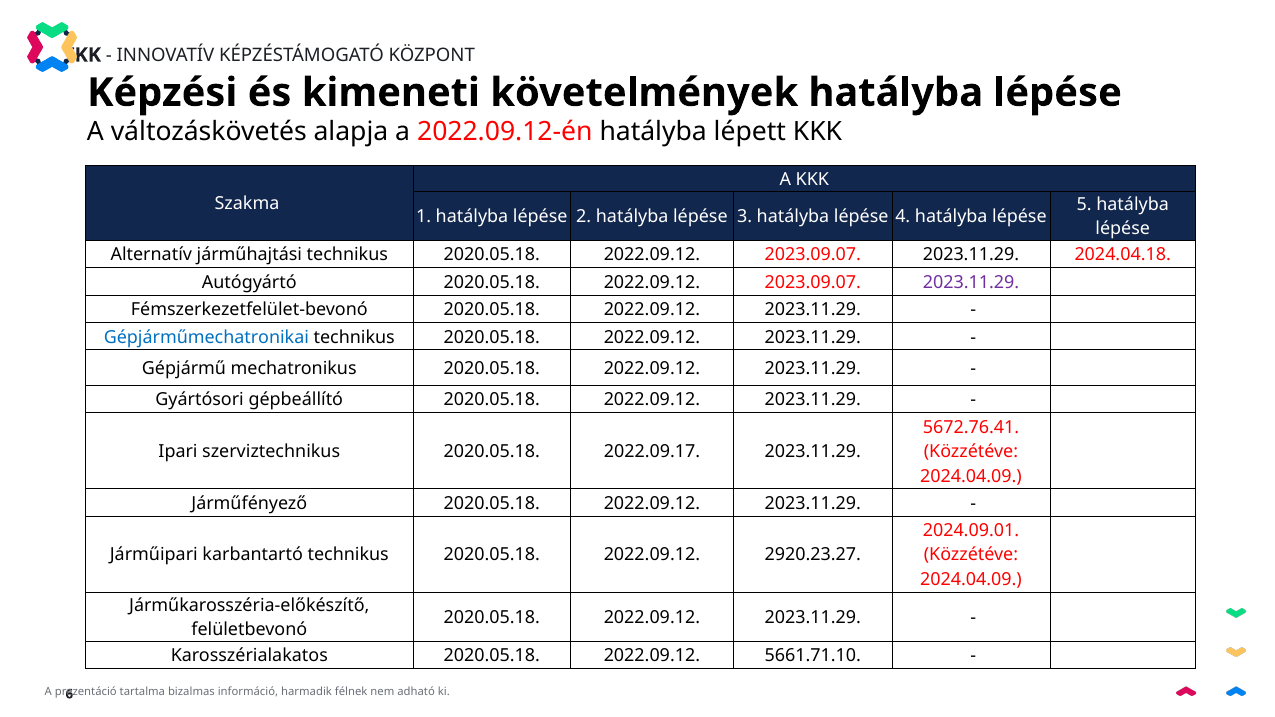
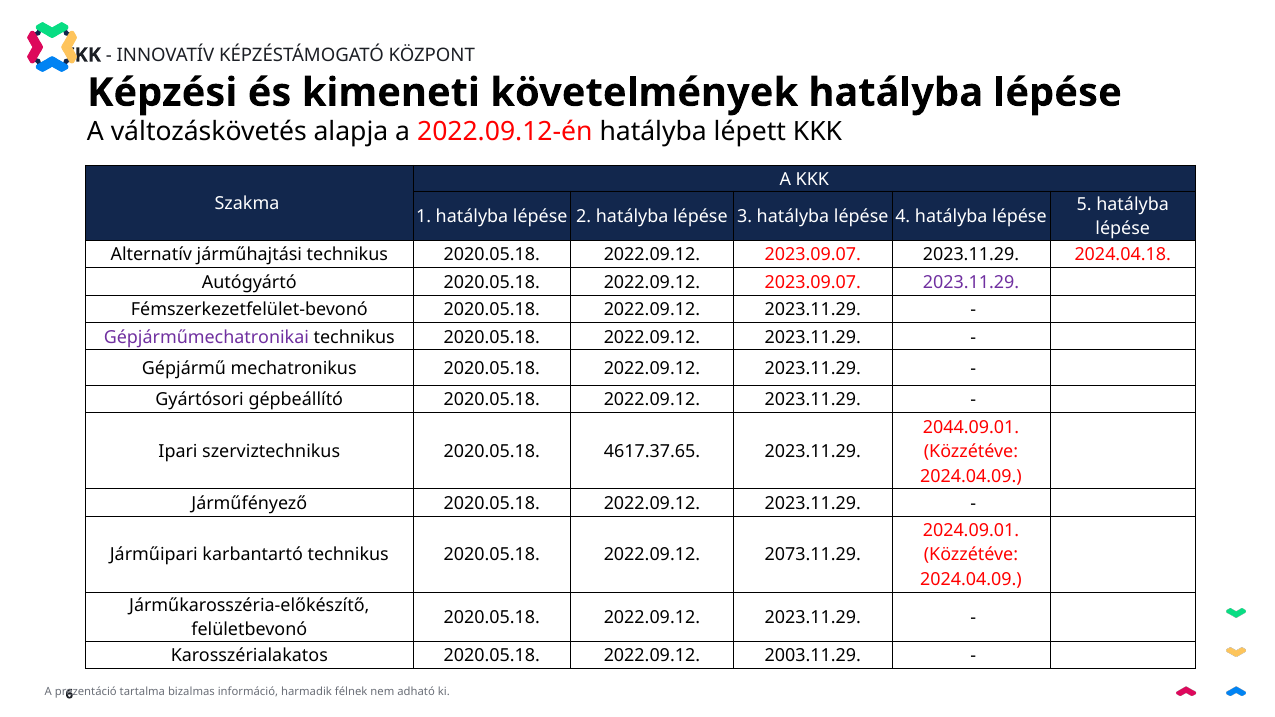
Gépjárműmechatronikai colour: blue -> purple (206, 337)
5672.76.41: 5672.76.41 -> 2044.09.01 (971, 427)
2022.09.17: 2022.09.17 -> 4617.37.65 (652, 452)
2920.23.27: 2920.23.27 -> 2073.11.29 (813, 555)
5661.71.10: 5661.71.10 -> 2003.11.29 (813, 656)
